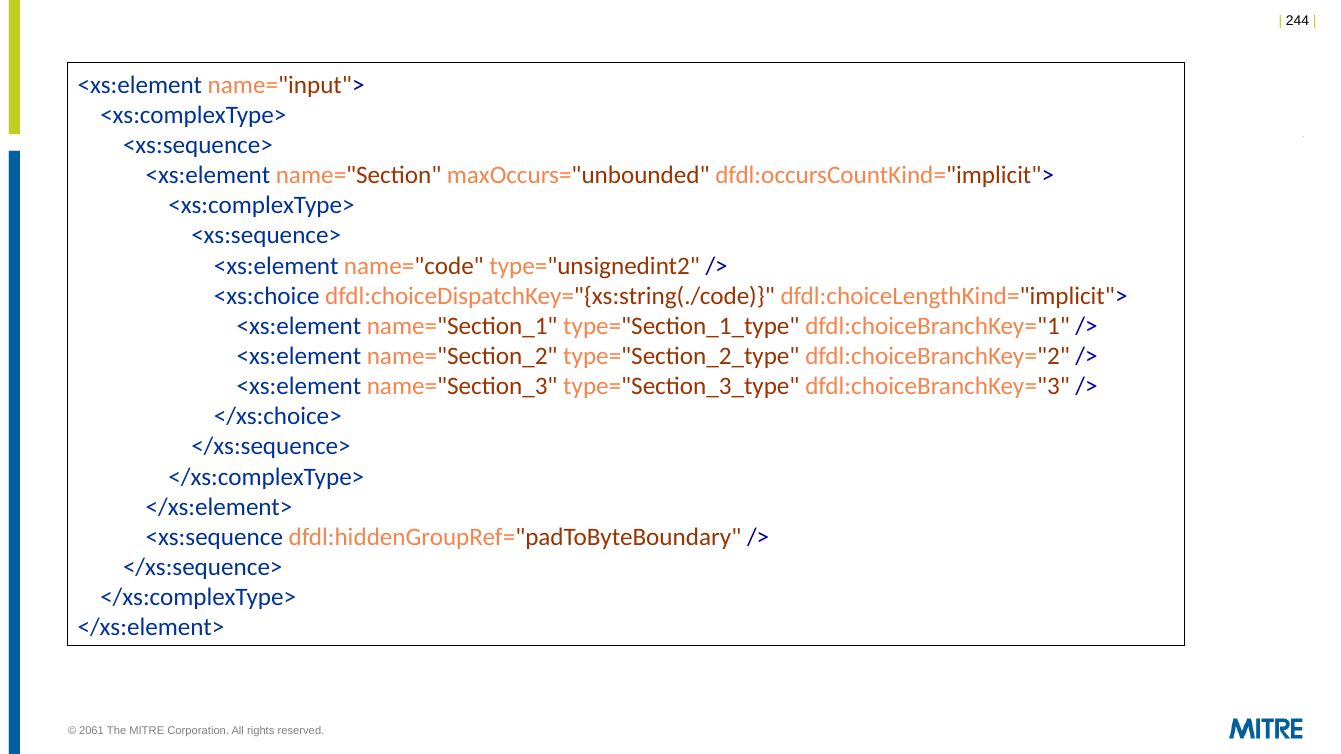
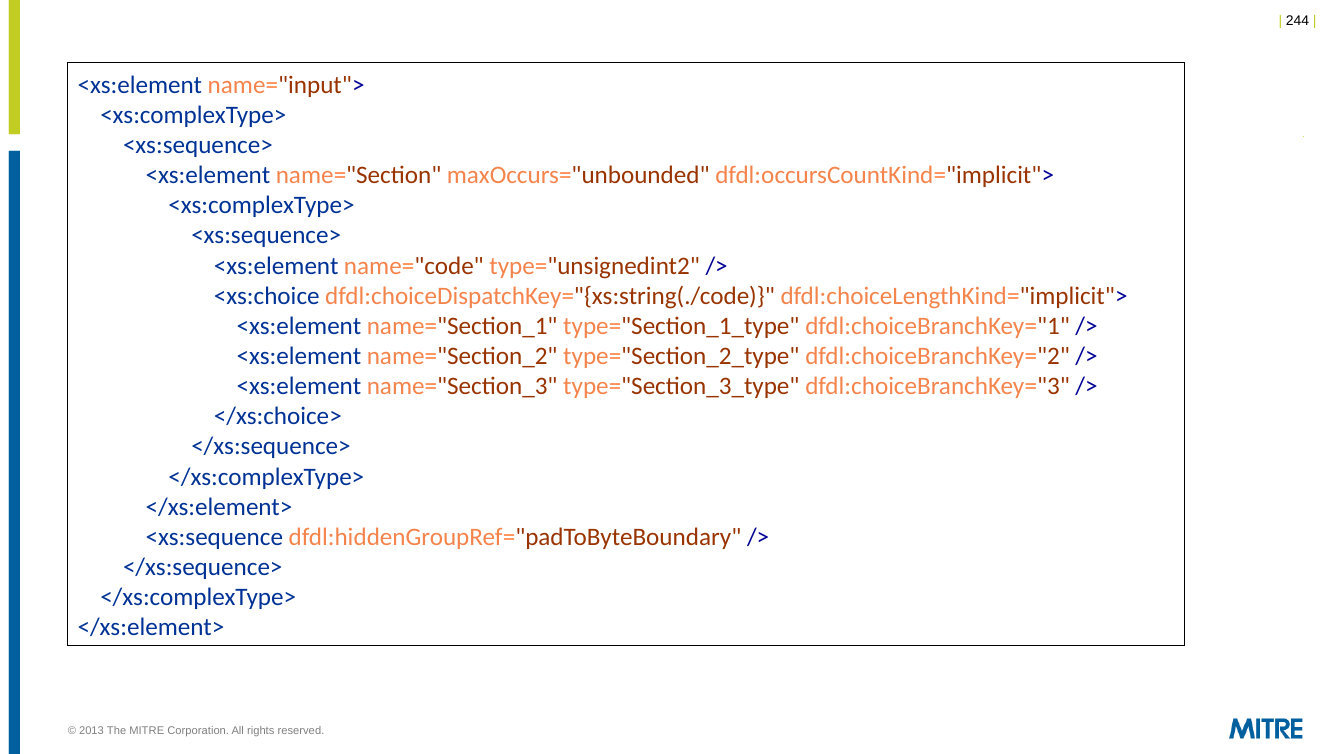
2061: 2061 -> 2013 (91, 731)
